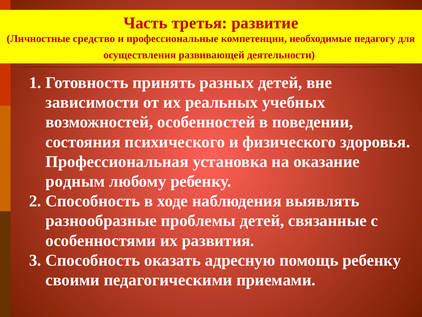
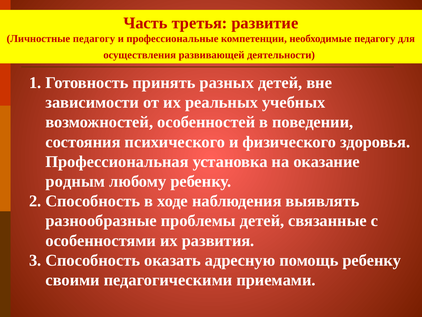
Личностные средство: средство -> педагогу (94, 39)
